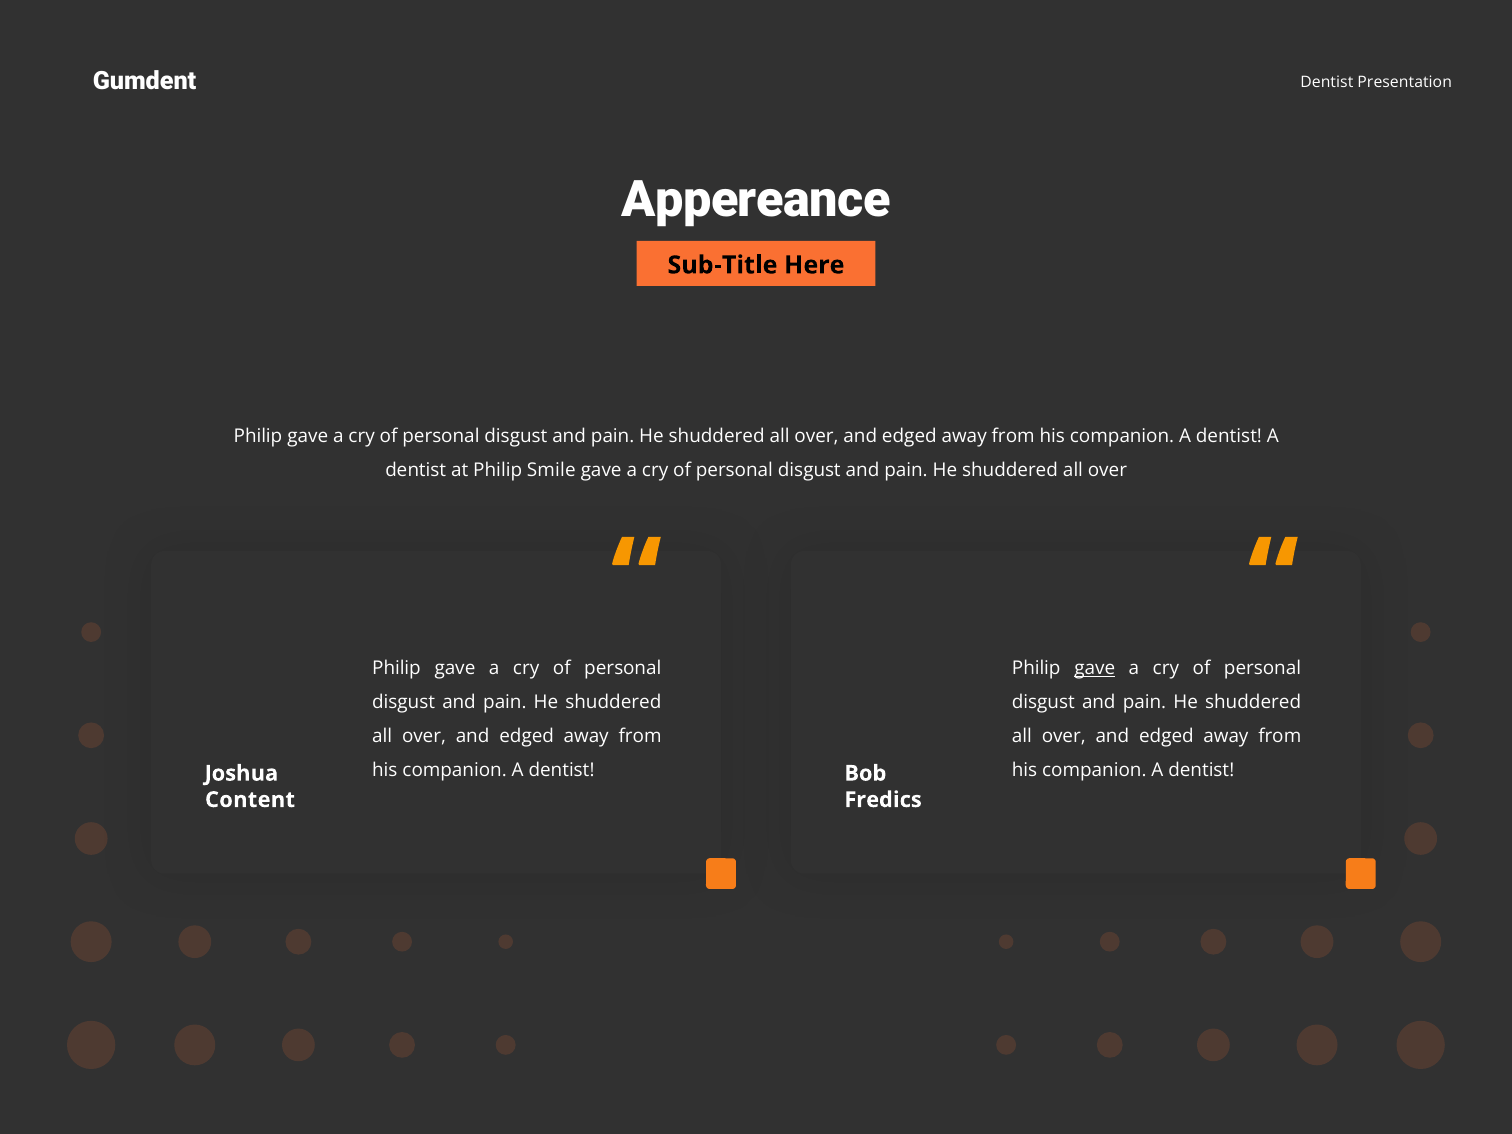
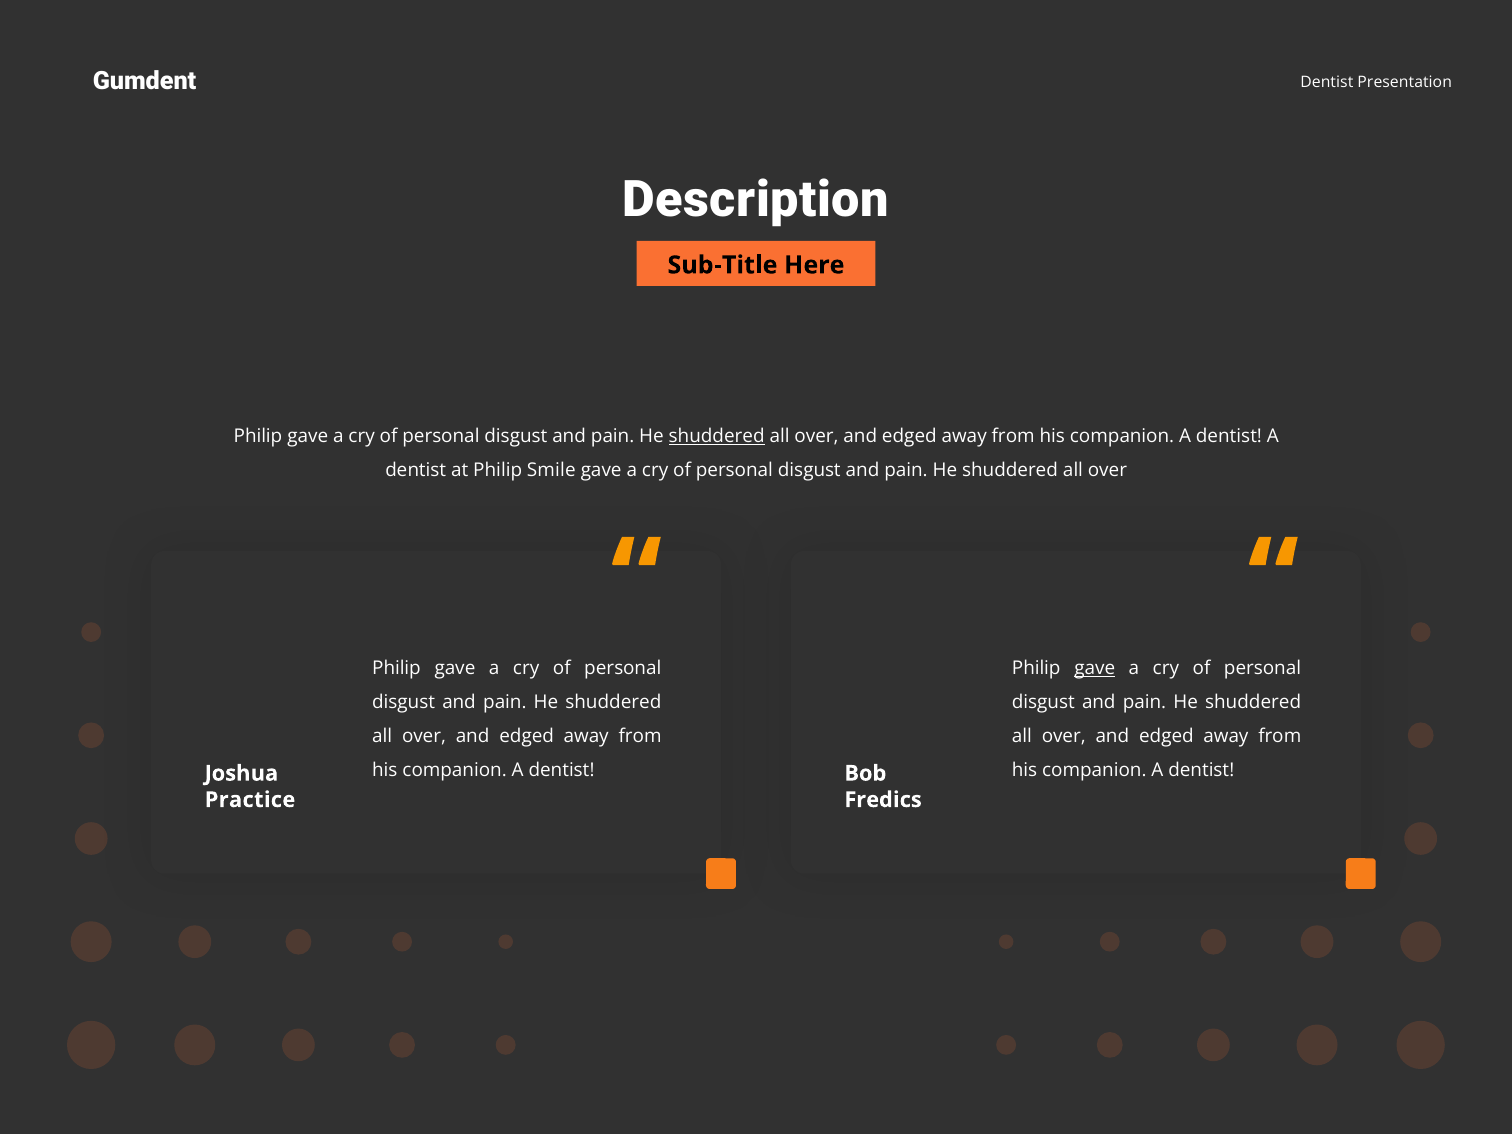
Appereance: Appereance -> Description (756, 200)
shuddered underline: none -> present (717, 436)
Content: Content -> Practice (250, 800)
